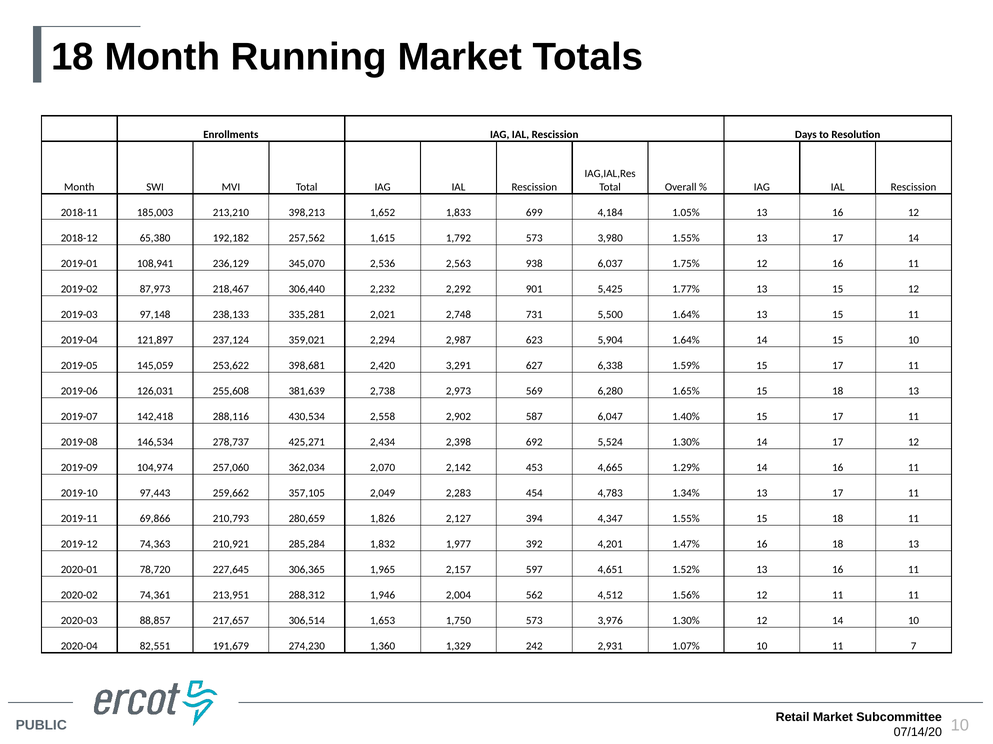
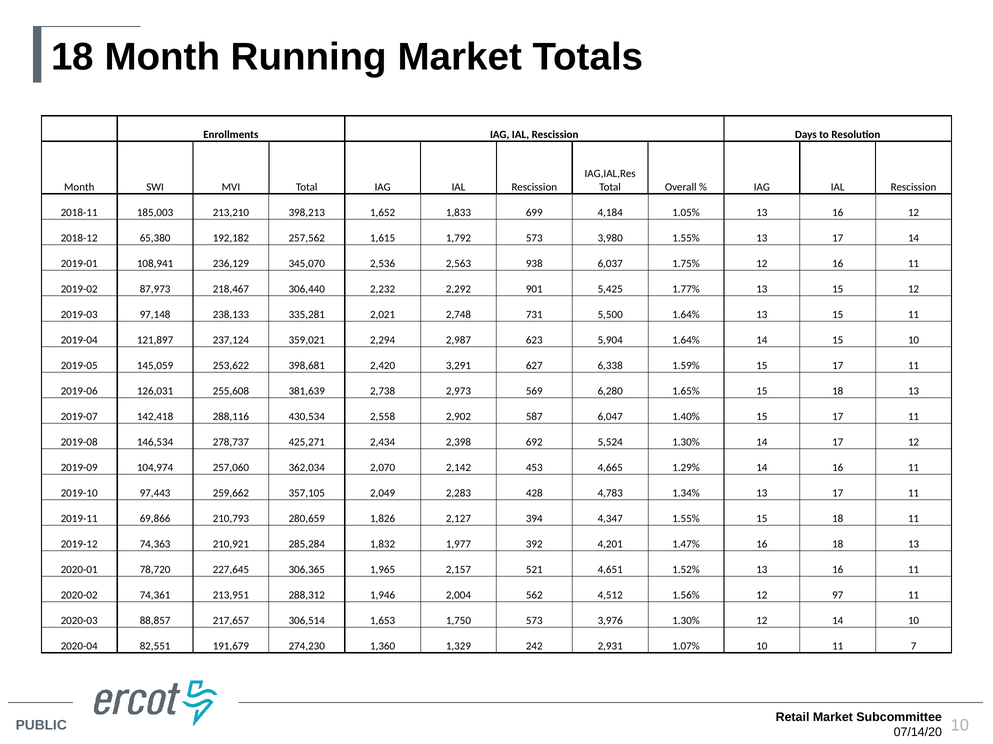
454: 454 -> 428 (534, 494)
597: 597 -> 521 (534, 570)
12 11: 11 -> 97 (838, 596)
